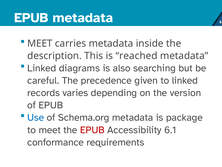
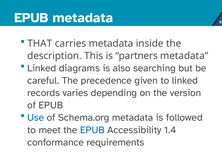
MEET: MEET -> THAT (40, 43)
reached: reached -> partners (137, 56)
package: package -> followed (184, 117)
EPUB colour: red -> blue (92, 130)
6.1: 6.1 -> 1.4 (170, 130)
